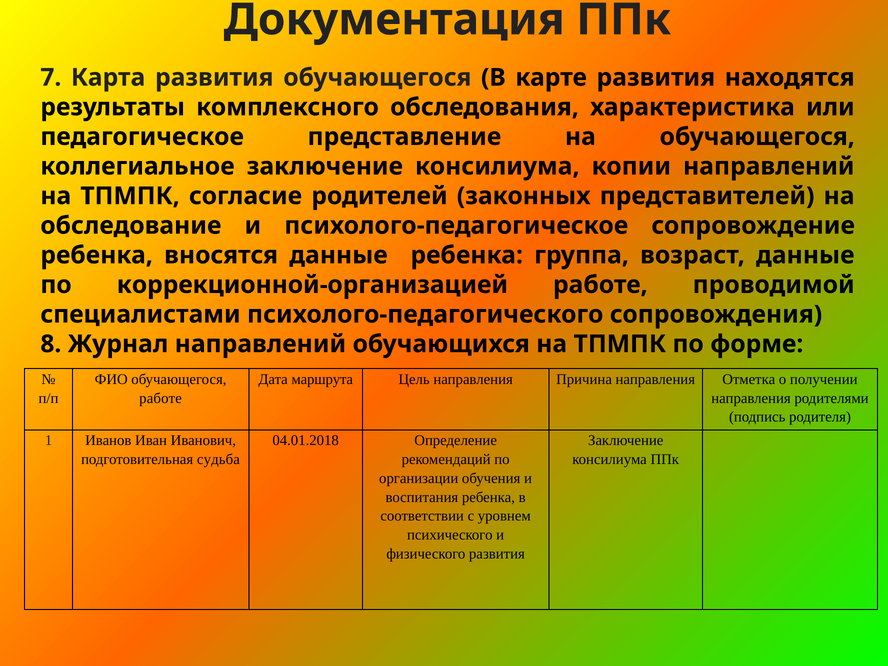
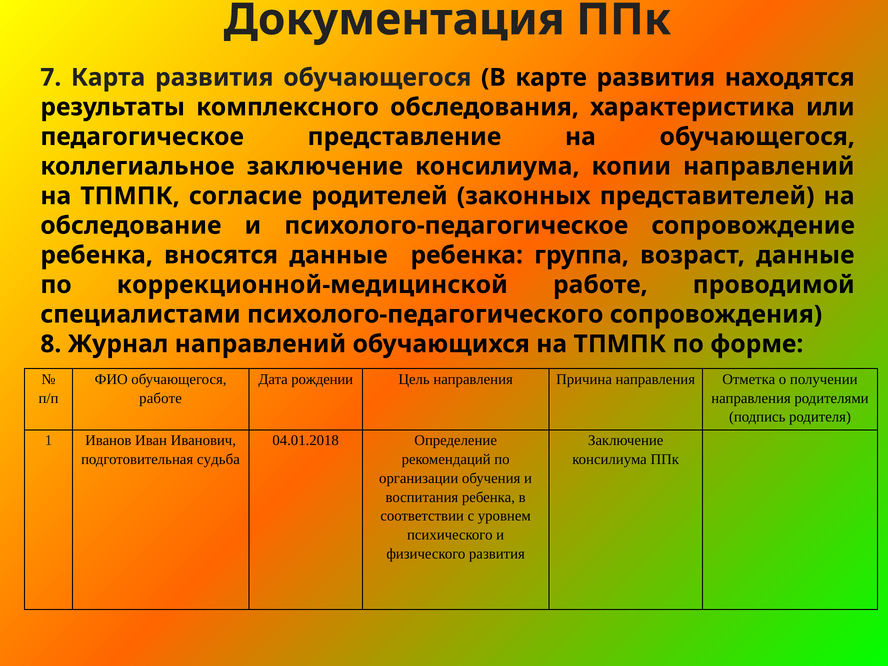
коррекционной-организацией: коррекционной-организацией -> коррекционной-медицинской (312, 285)
маршрута: маршрута -> рождении (322, 379)
